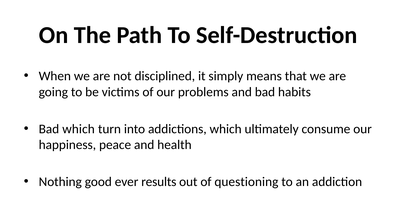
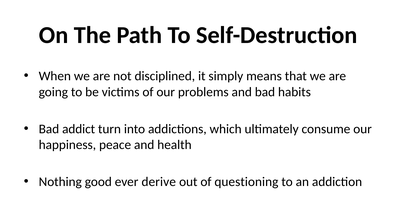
Bad which: which -> addict (79, 129)
results: results -> derive (159, 182)
